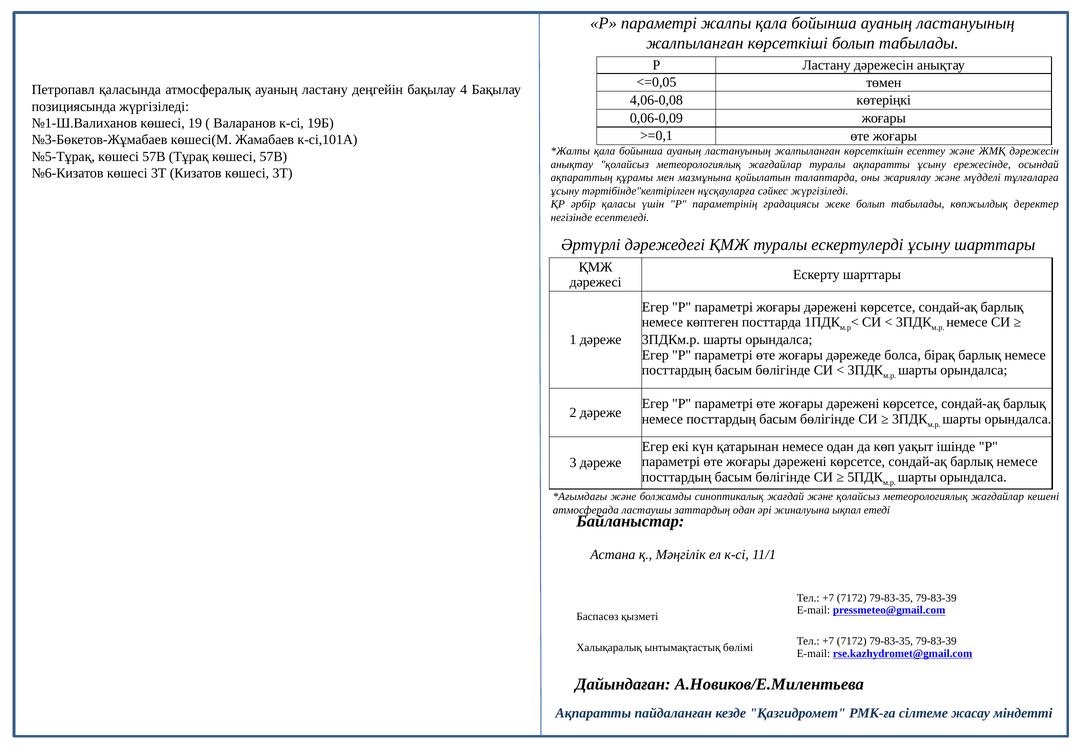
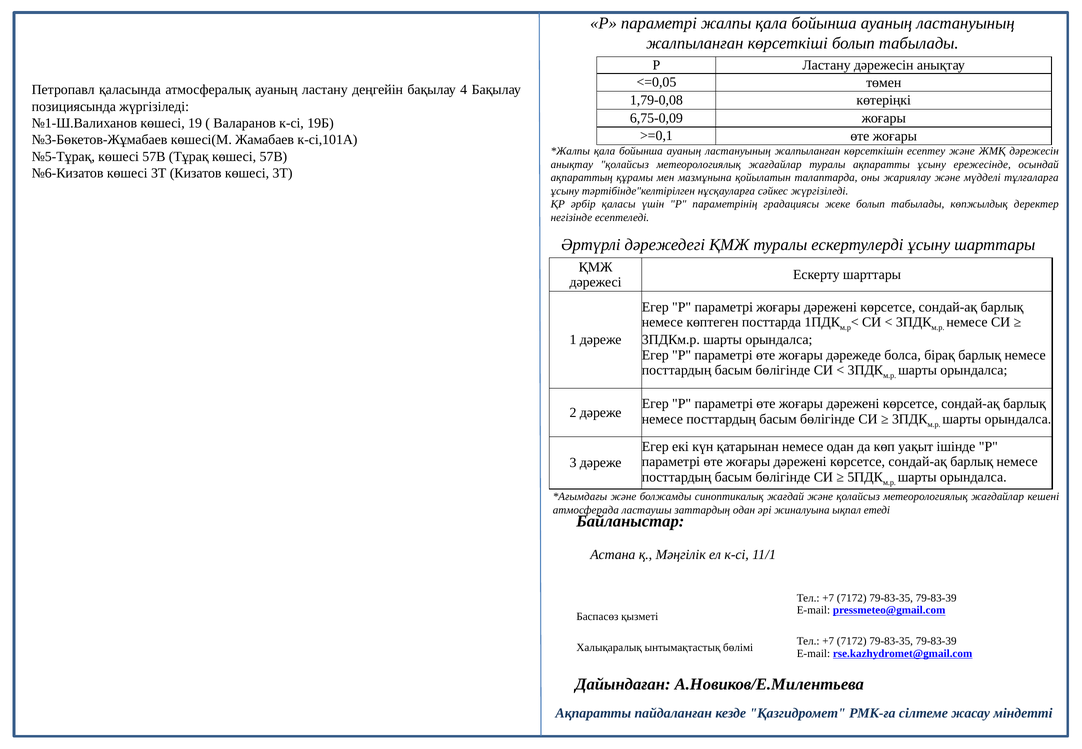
4,06-0,08: 4,06-0,08 -> 1,79-0,08 (656, 100)
0,06-0,09: 0,06-0,09 -> 6,75-0,09 (656, 118)
